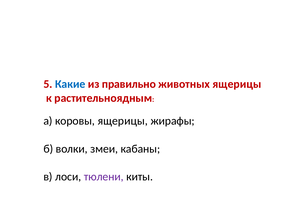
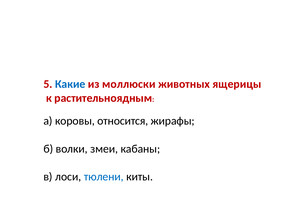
правильно: правильно -> моллюски (129, 84)
коровы ящерицы: ящерицы -> относится (123, 121)
тюлени colour: purple -> blue (104, 177)
